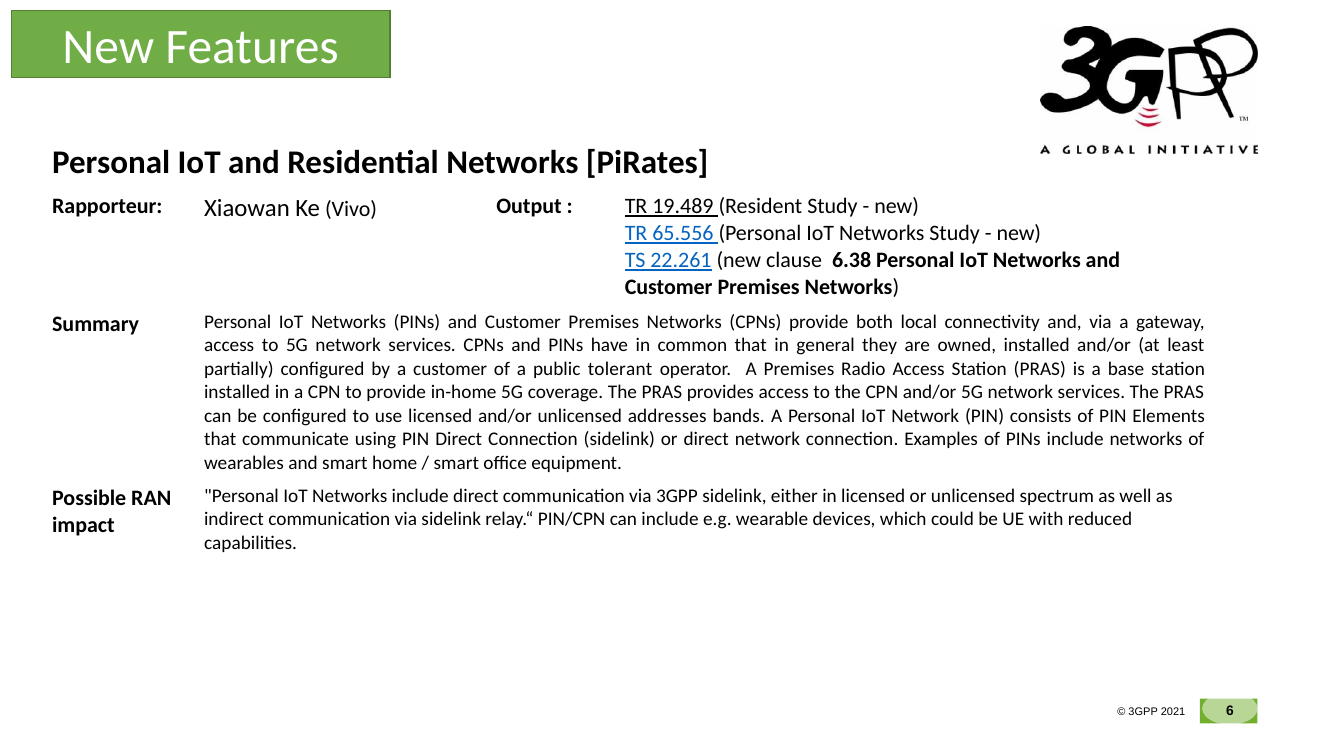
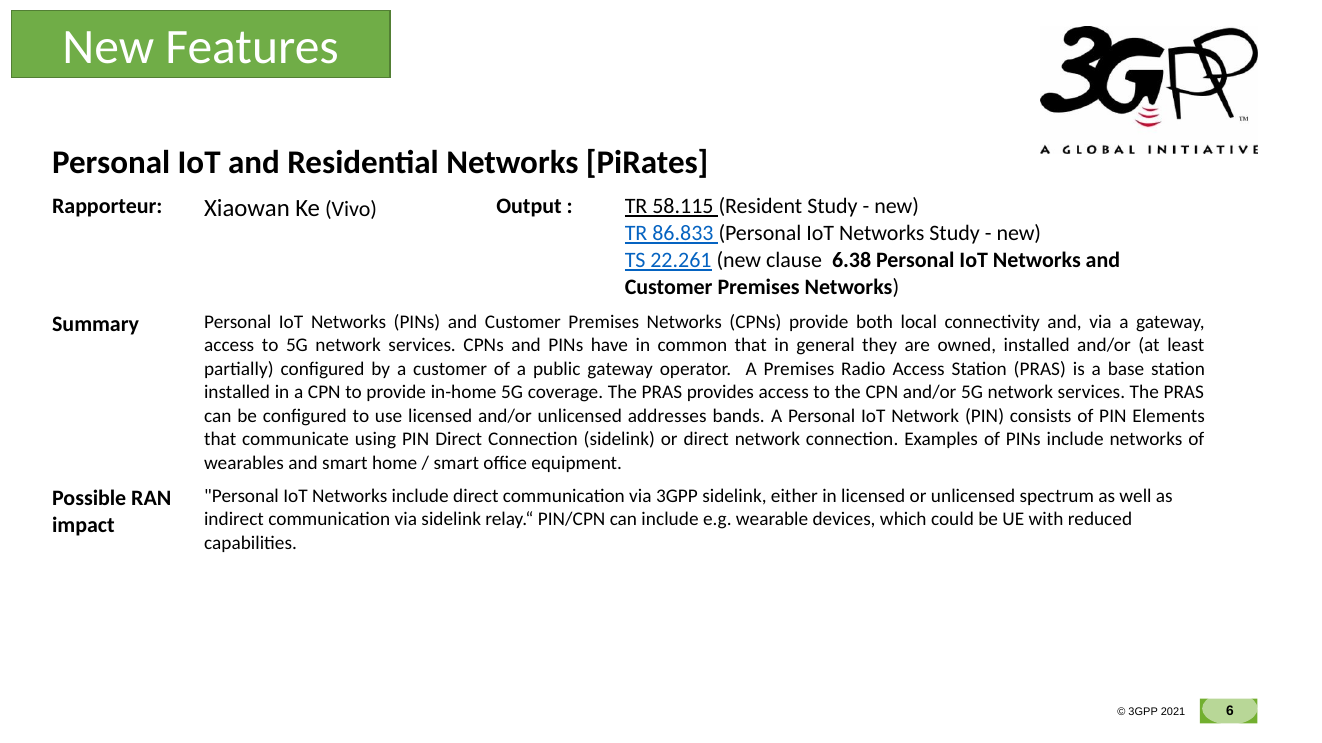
19.489: 19.489 -> 58.115 (683, 206)
65.556: 65.556 -> 86.833 (683, 233)
public tolerant: tolerant -> gateway (620, 369)
